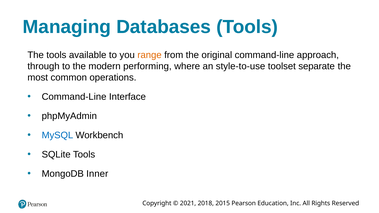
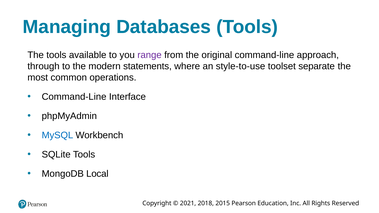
range colour: orange -> purple (149, 55)
performing: performing -> statements (147, 66)
Inner: Inner -> Local (97, 174)
